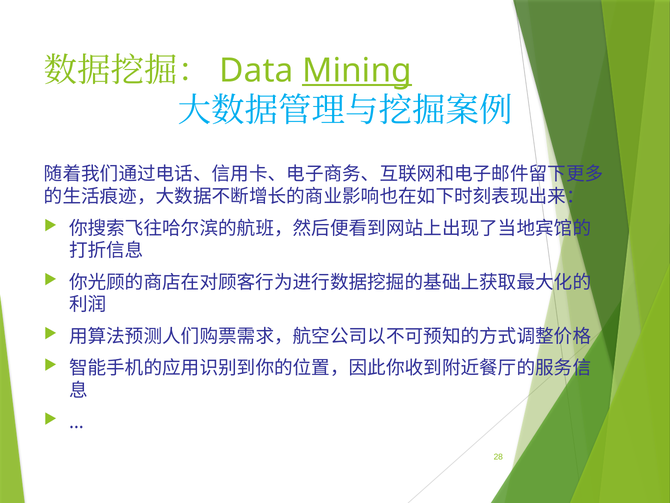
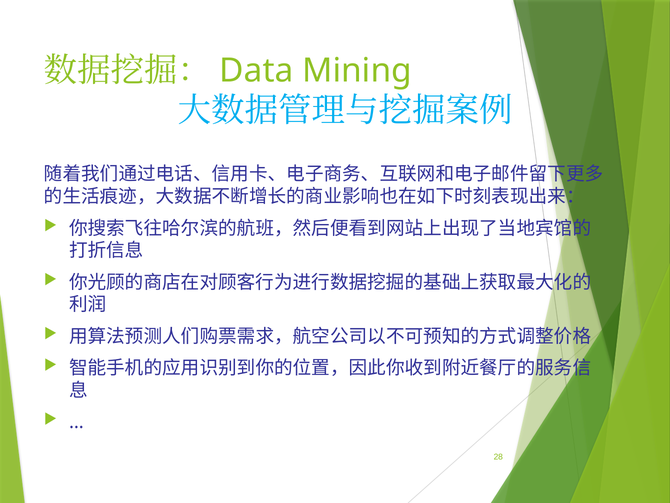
Mining underline: present -> none (357, 70)
